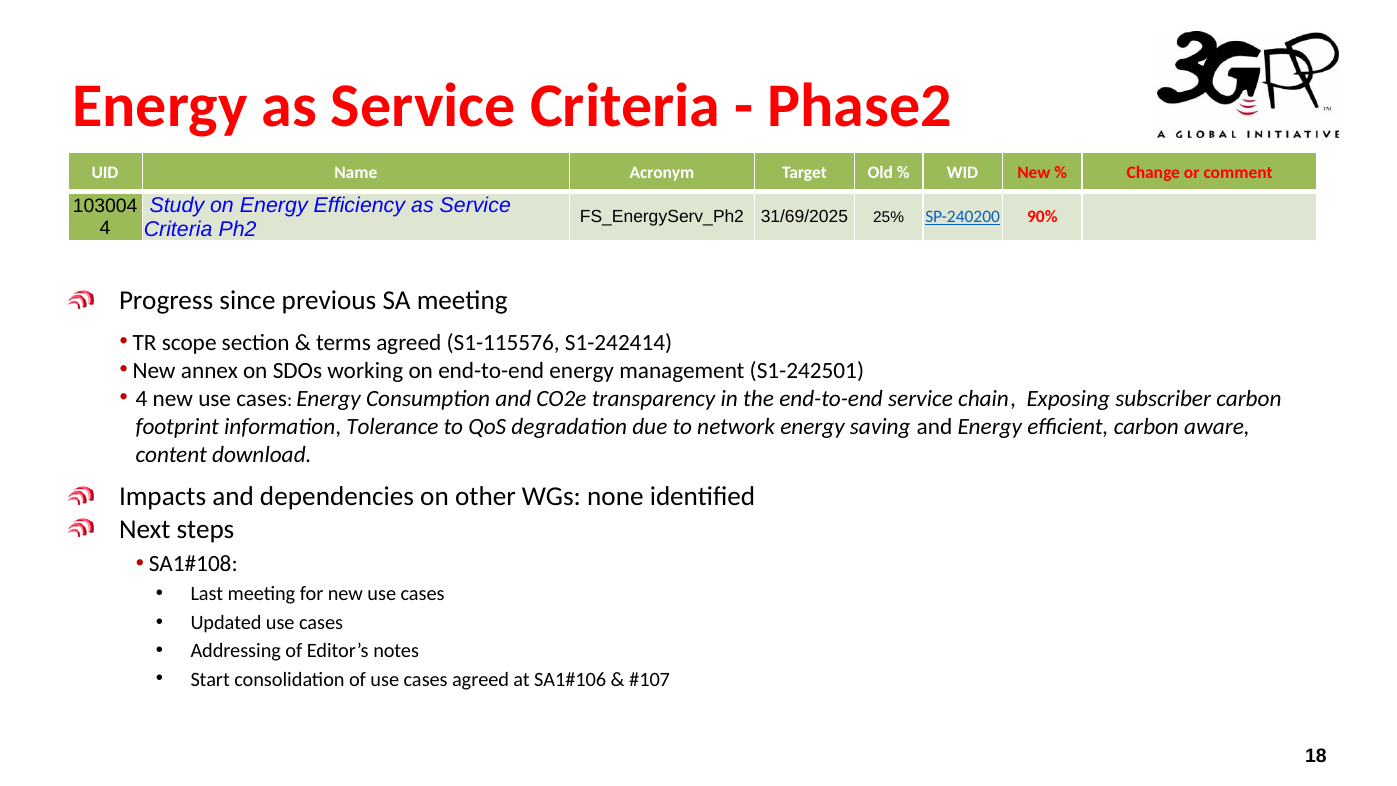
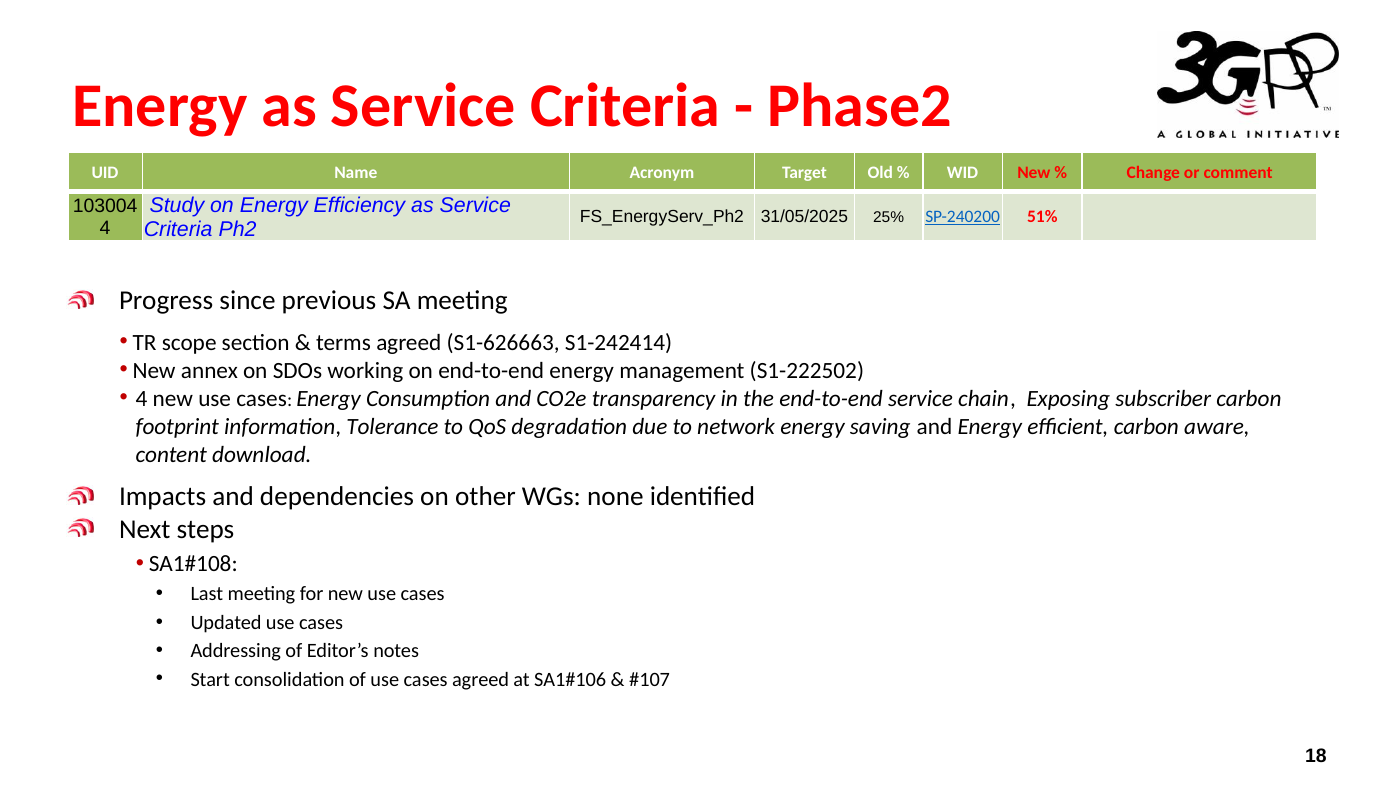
31/69/2025: 31/69/2025 -> 31/05/2025 (804, 217)
90%: 90% -> 51% (1042, 217)
S1-115576: S1-115576 -> S1-626663 (503, 343)
S1-242501: S1-242501 -> S1-222502 (807, 370)
